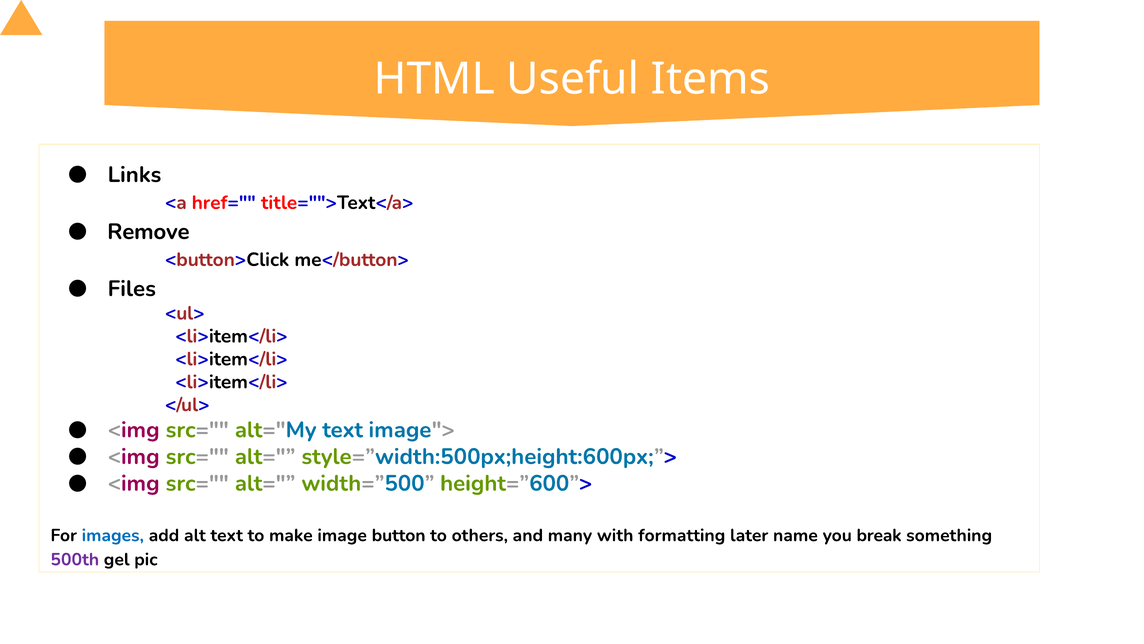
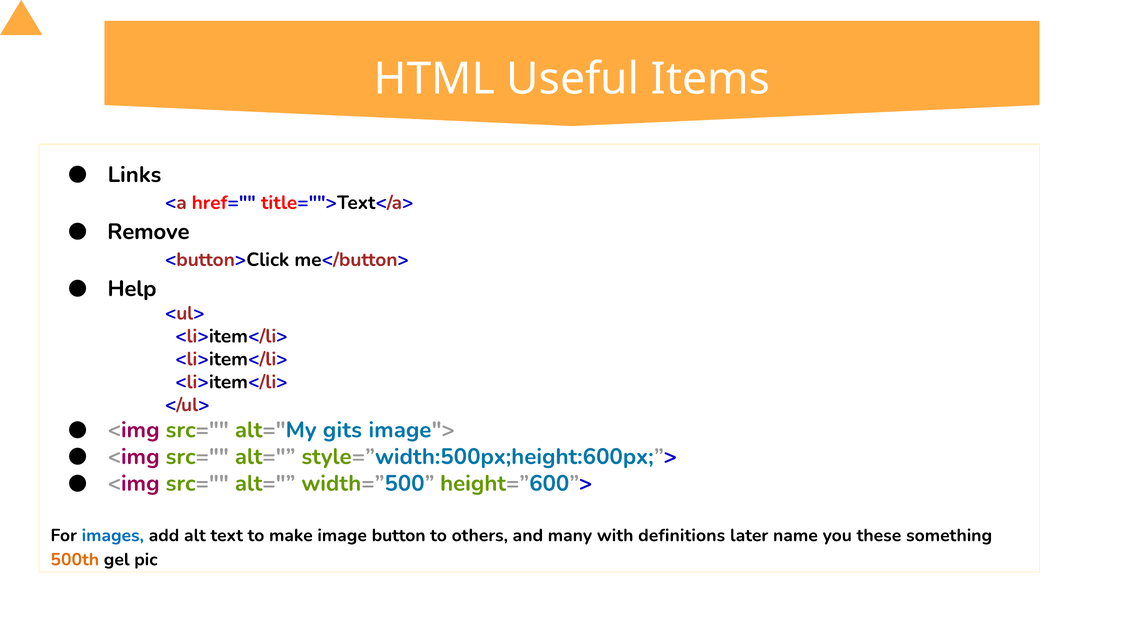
Files: Files -> Help (132, 288)
alt="My text: text -> gits (342, 430)
formatting: formatting -> definitions (682, 535)
break: break -> these (879, 535)
500th colour: purple -> orange (75, 559)
